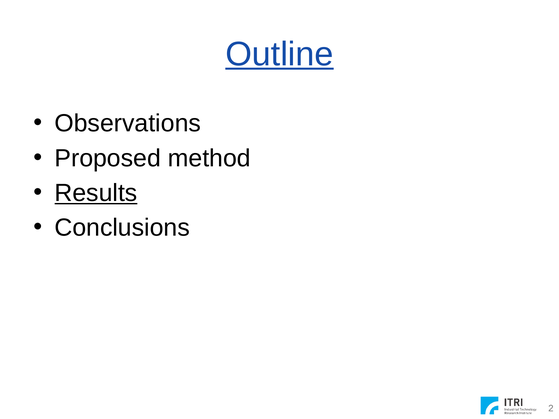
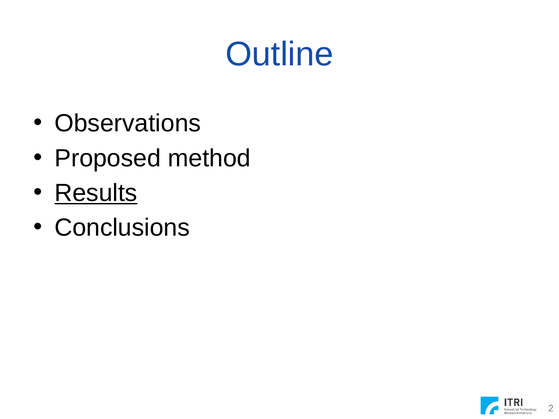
Outline underline: present -> none (279, 54)
